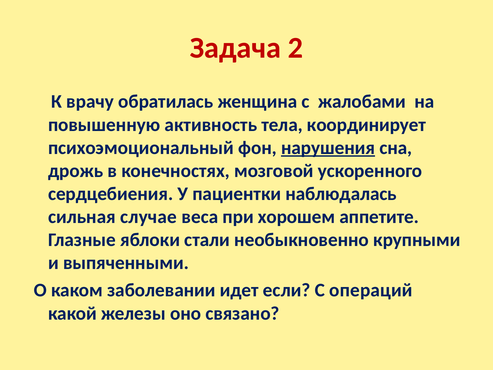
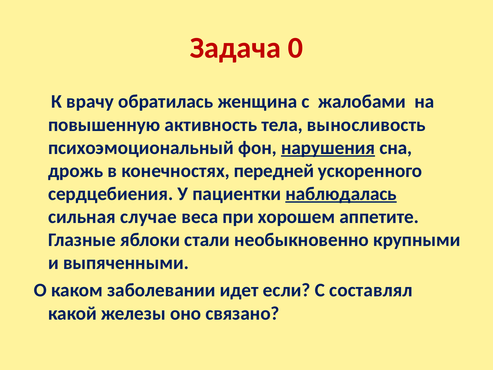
2: 2 -> 0 (295, 48)
координирует: координирует -> выносливость (366, 125)
мозговой: мозговой -> передней (274, 171)
наблюдалась underline: none -> present (341, 194)
операций: операций -> составлял (371, 290)
